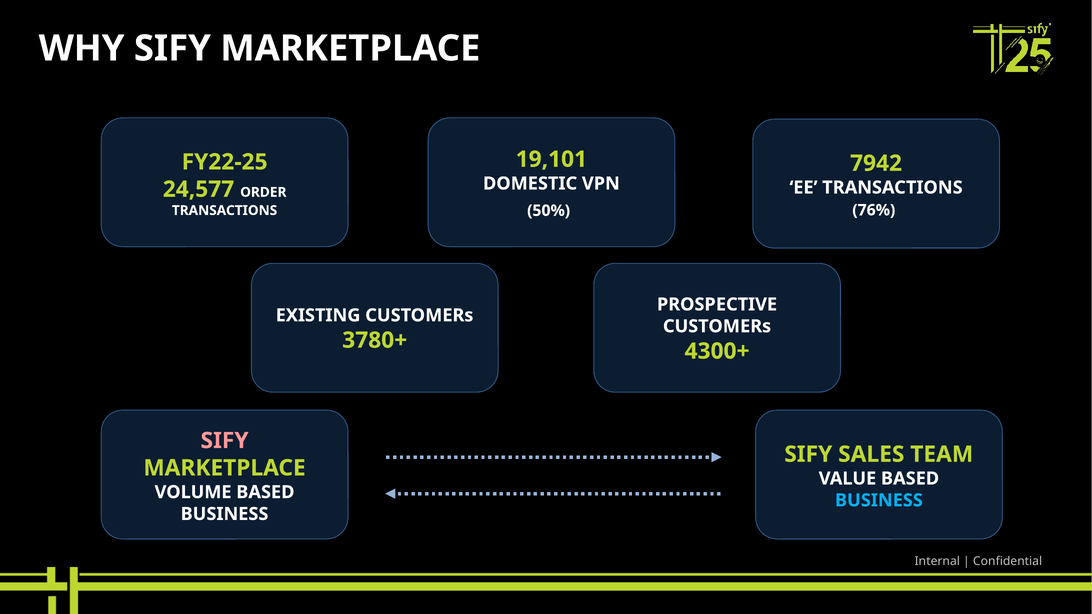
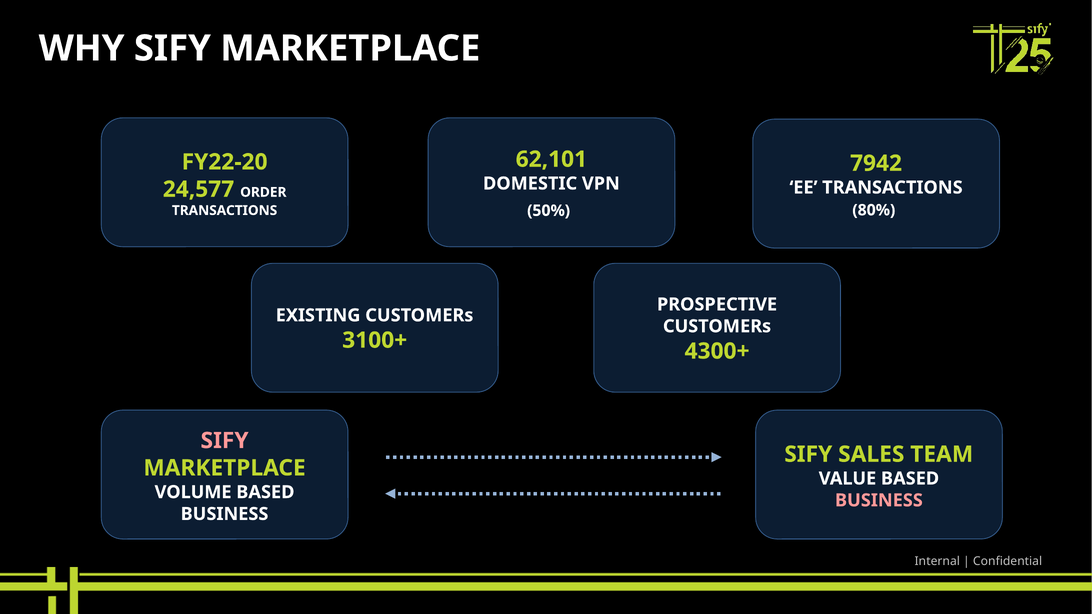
19,101: 19,101 -> 62,101 (551, 159)
FY22-25: FY22-25 -> FY22-20 (225, 162)
76%: 76% -> 80% (874, 210)
3780+: 3780+ -> 3100+ (375, 340)
BUSINESS colour: light blue -> pink (879, 501)
